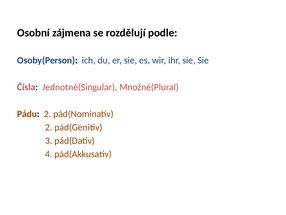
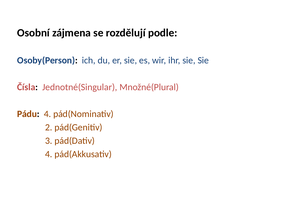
Pádu 2: 2 -> 4 (47, 114)
